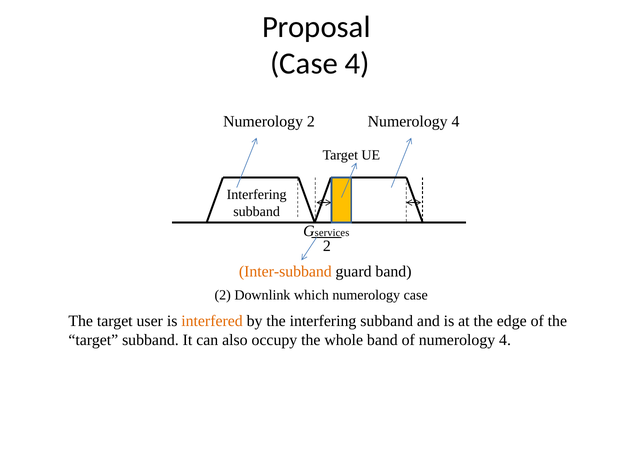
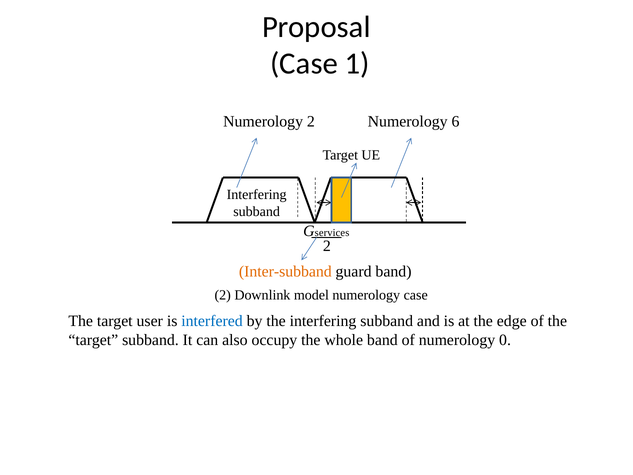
Case 4: 4 -> 1 (357, 64)
4: 4 -> 6 (455, 121)
which: which -> model (311, 295)
interfered colour: orange -> blue (212, 321)
of numerology 4: 4 -> 0 (505, 340)
